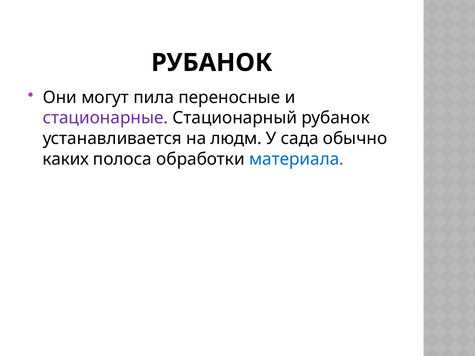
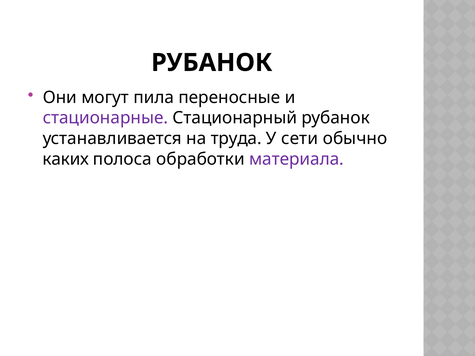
людм: людм -> труда (236, 139)
сада: сада -> сети (300, 139)
материала colour: blue -> purple (296, 159)
